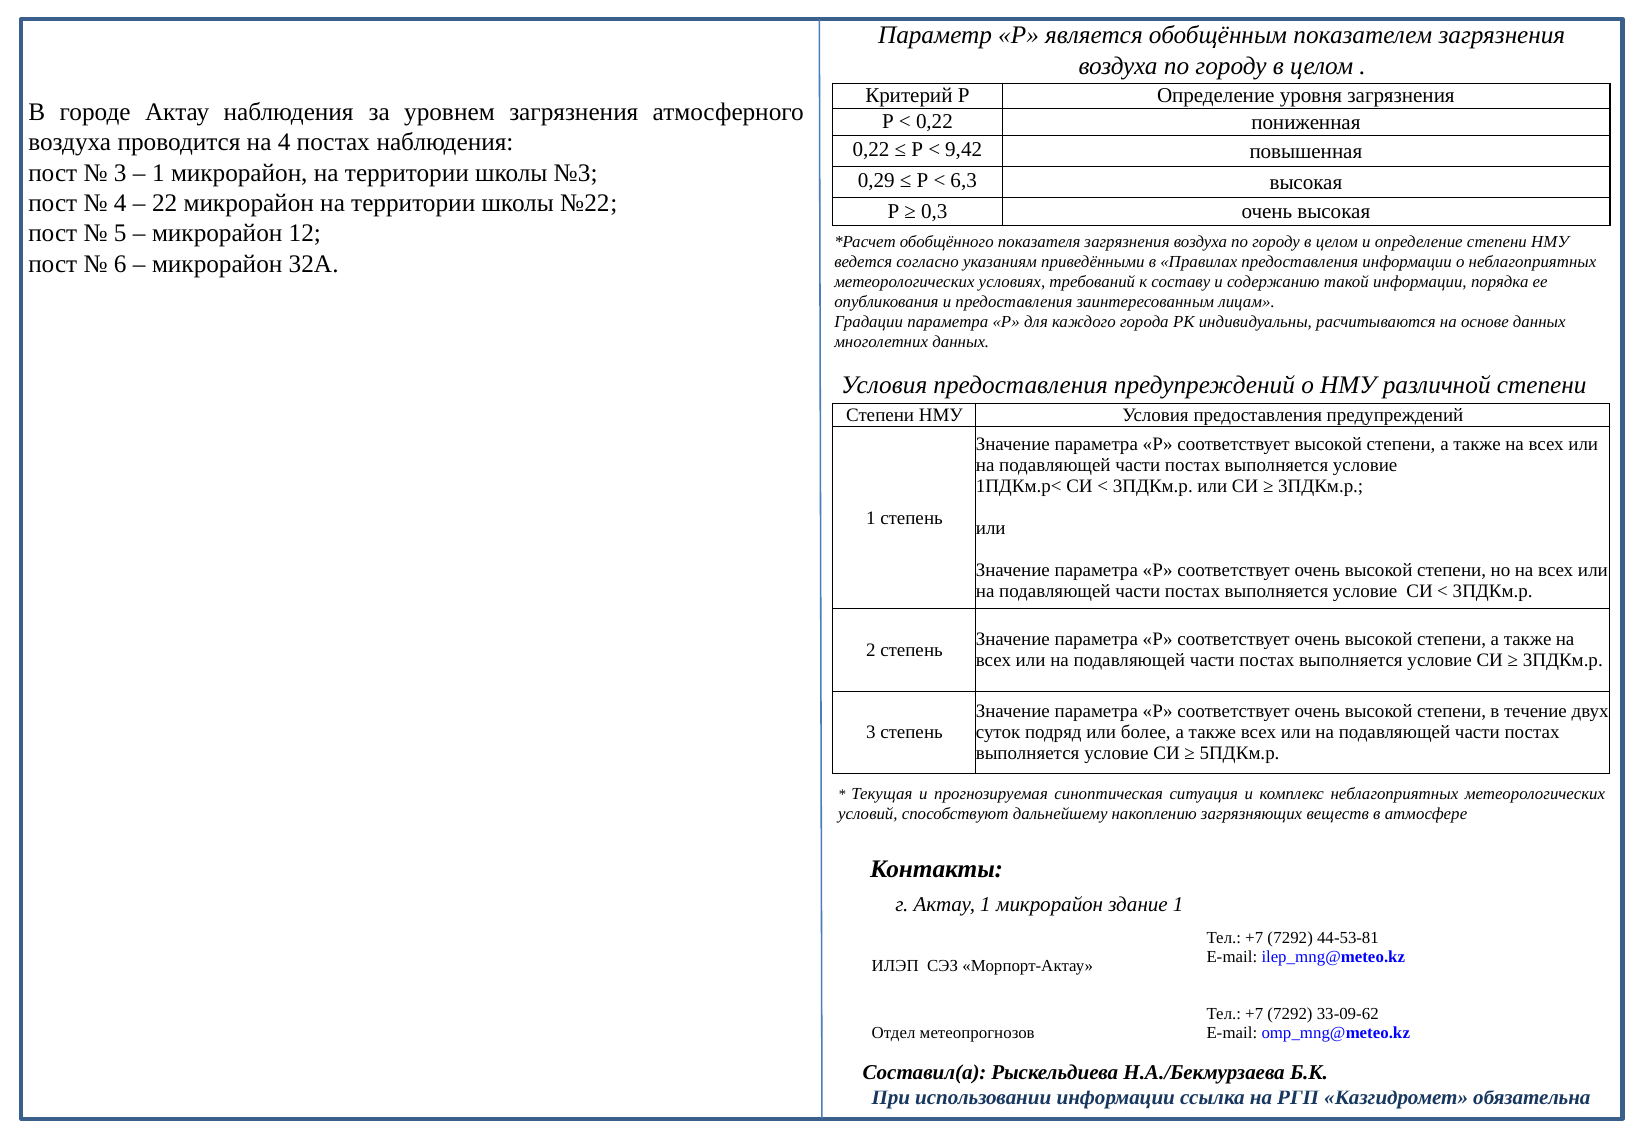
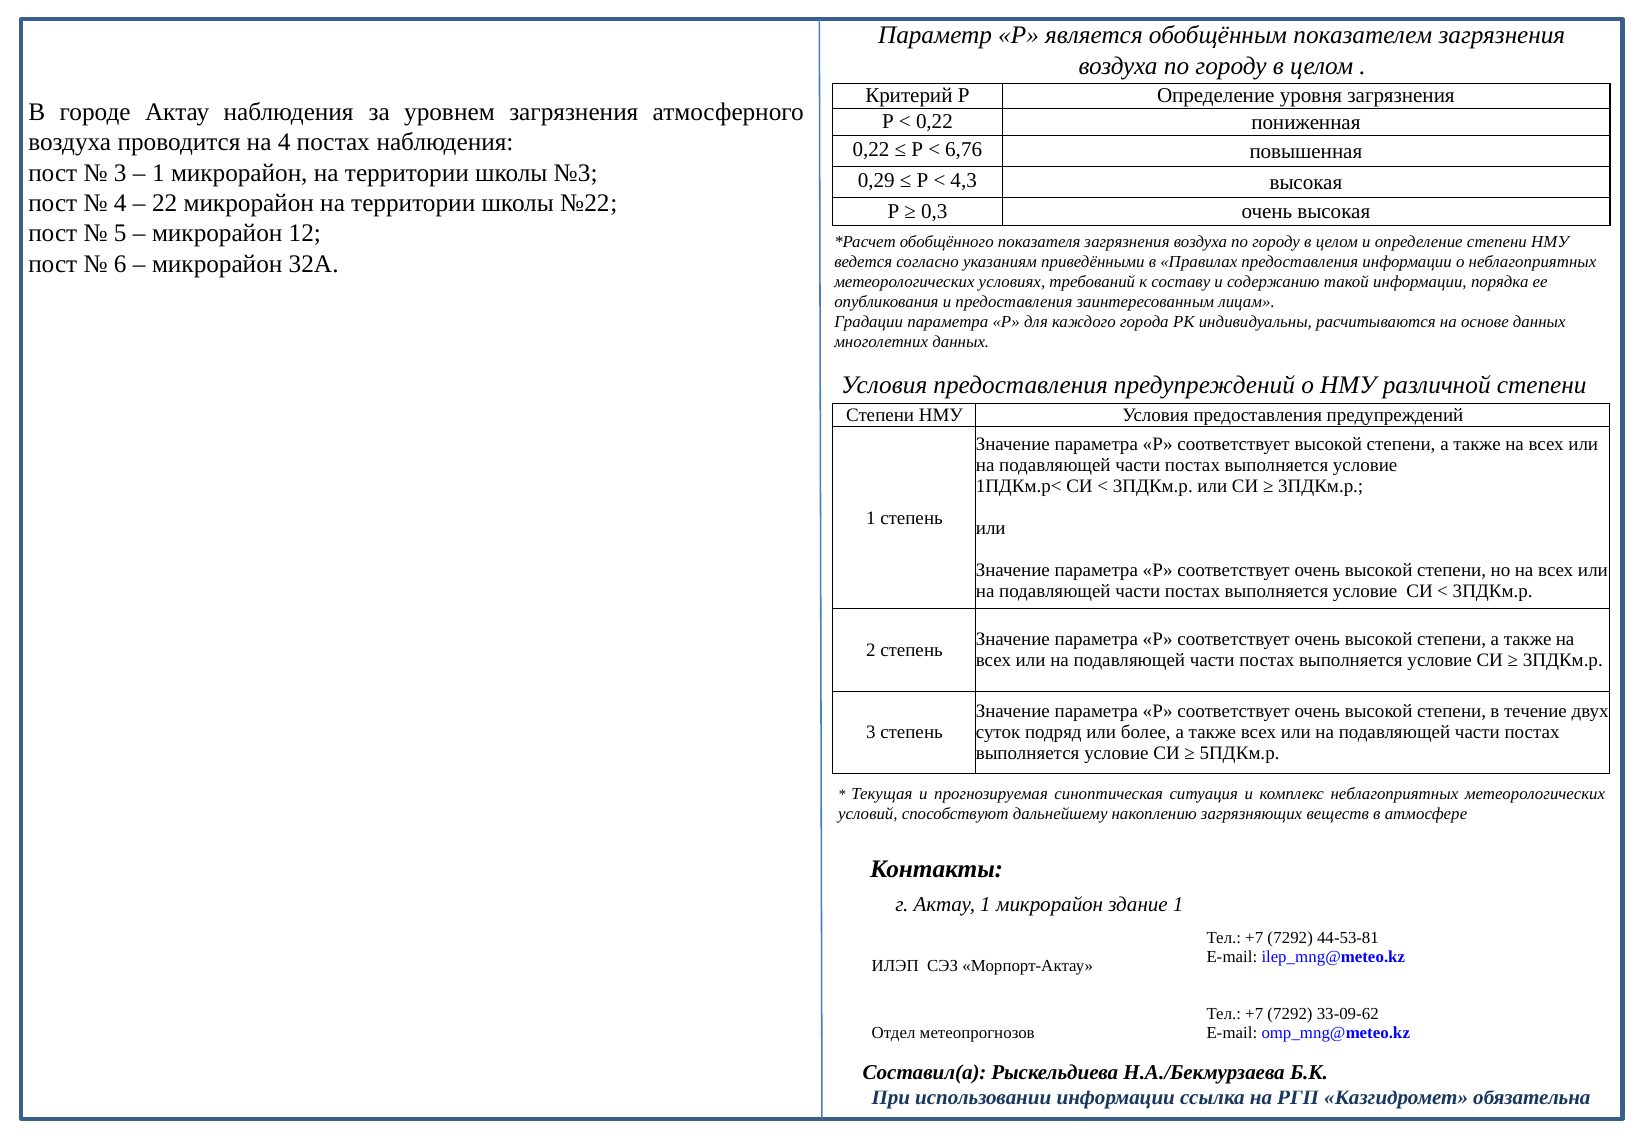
9,42: 9,42 -> 6,76 (964, 149)
6,3: 6,3 -> 4,3 (964, 180)
